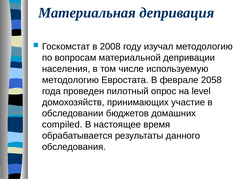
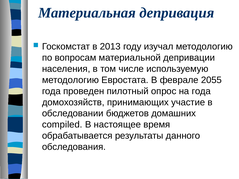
2008: 2008 -> 2013 (110, 47)
2058: 2058 -> 2055 (211, 80)
на level: level -> года (201, 91)
